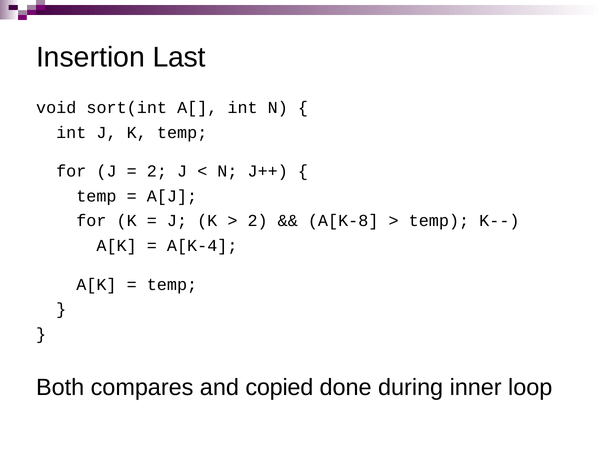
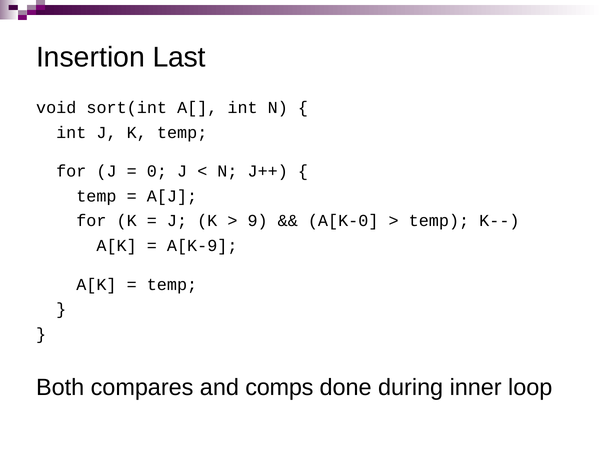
2: 2 -> 0 (157, 171)
2: 2 -> 9 (258, 221)
A[K-8: A[K-8 -> A[K-0 (343, 221)
A[K-4: A[K-4 -> A[K-9 (202, 245)
copied: copied -> comps (279, 387)
